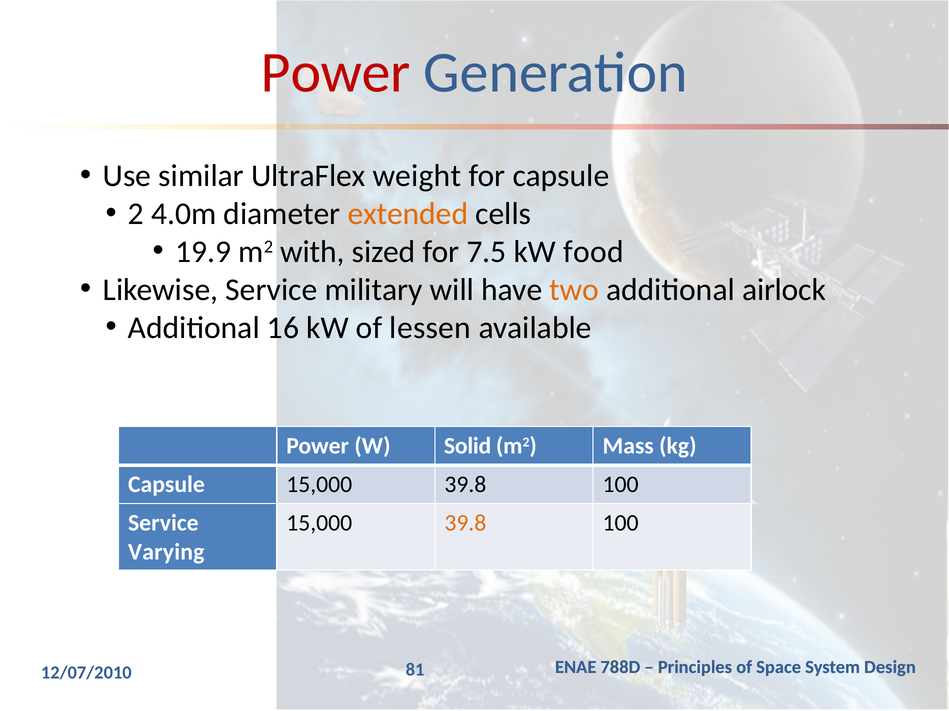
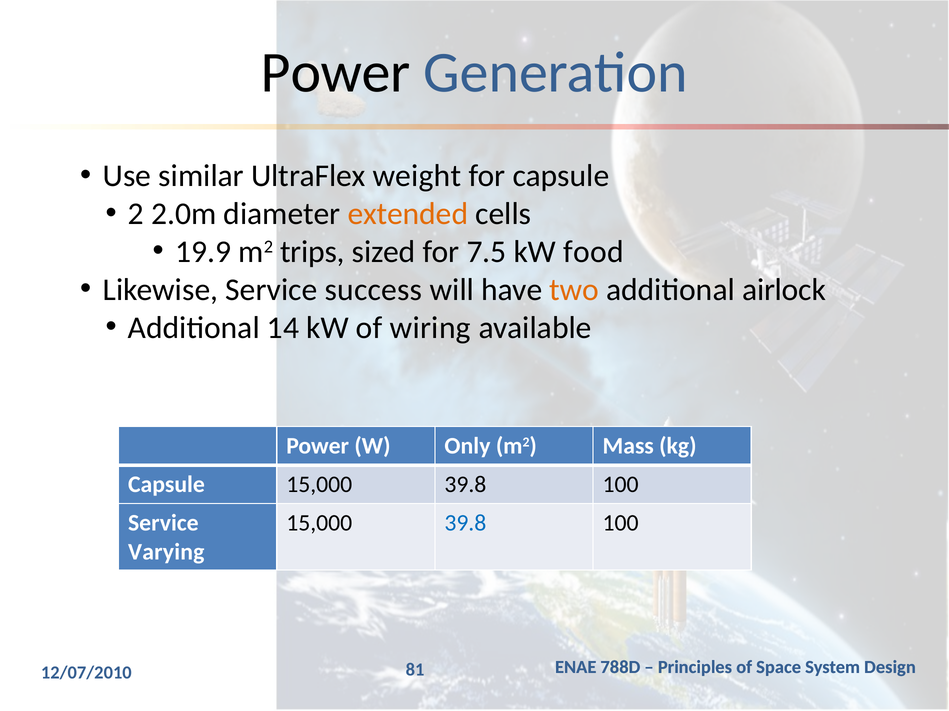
Power colour: red -> black (336, 73)
4.0m: 4.0m -> 2.0m (184, 214)
with: with -> trips (312, 252)
military: military -> success (373, 290)
16: 16 -> 14 (283, 328)
lessen: lessen -> wiring (430, 328)
Solid: Solid -> Only (467, 447)
39.8 colour: orange -> blue (465, 524)
